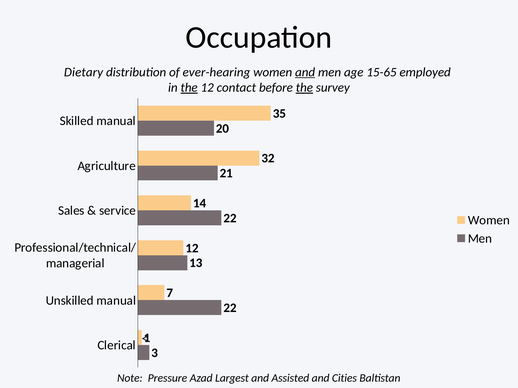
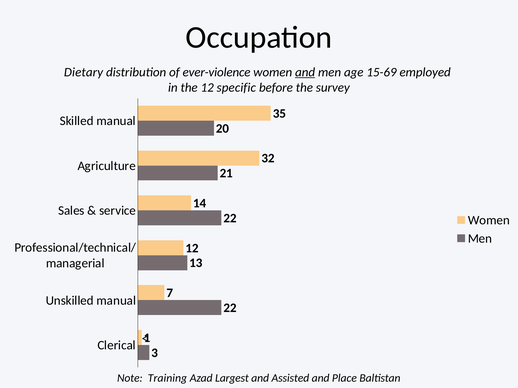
ever-hearing: ever-hearing -> ever-violence (217, 72)
15-65: 15-65 -> 15-69 (382, 72)
the underline: present -> none (189, 88)
contact: contact -> specific (236, 88)
the underline: present -> none (304, 88)
Pressure: Pressure -> Training (167, 378)
Cities: Cities -> Place (344, 378)
